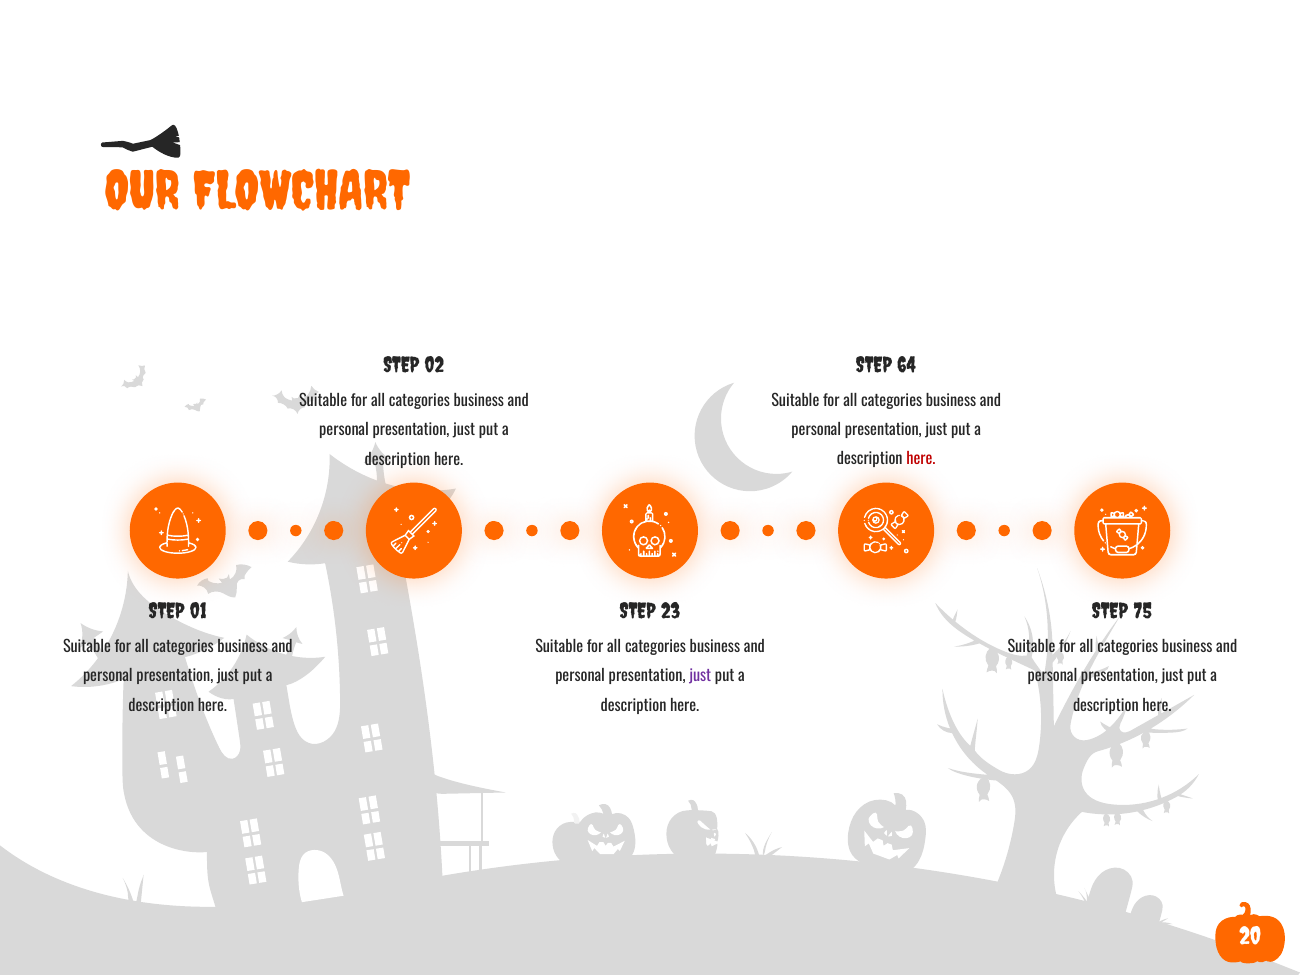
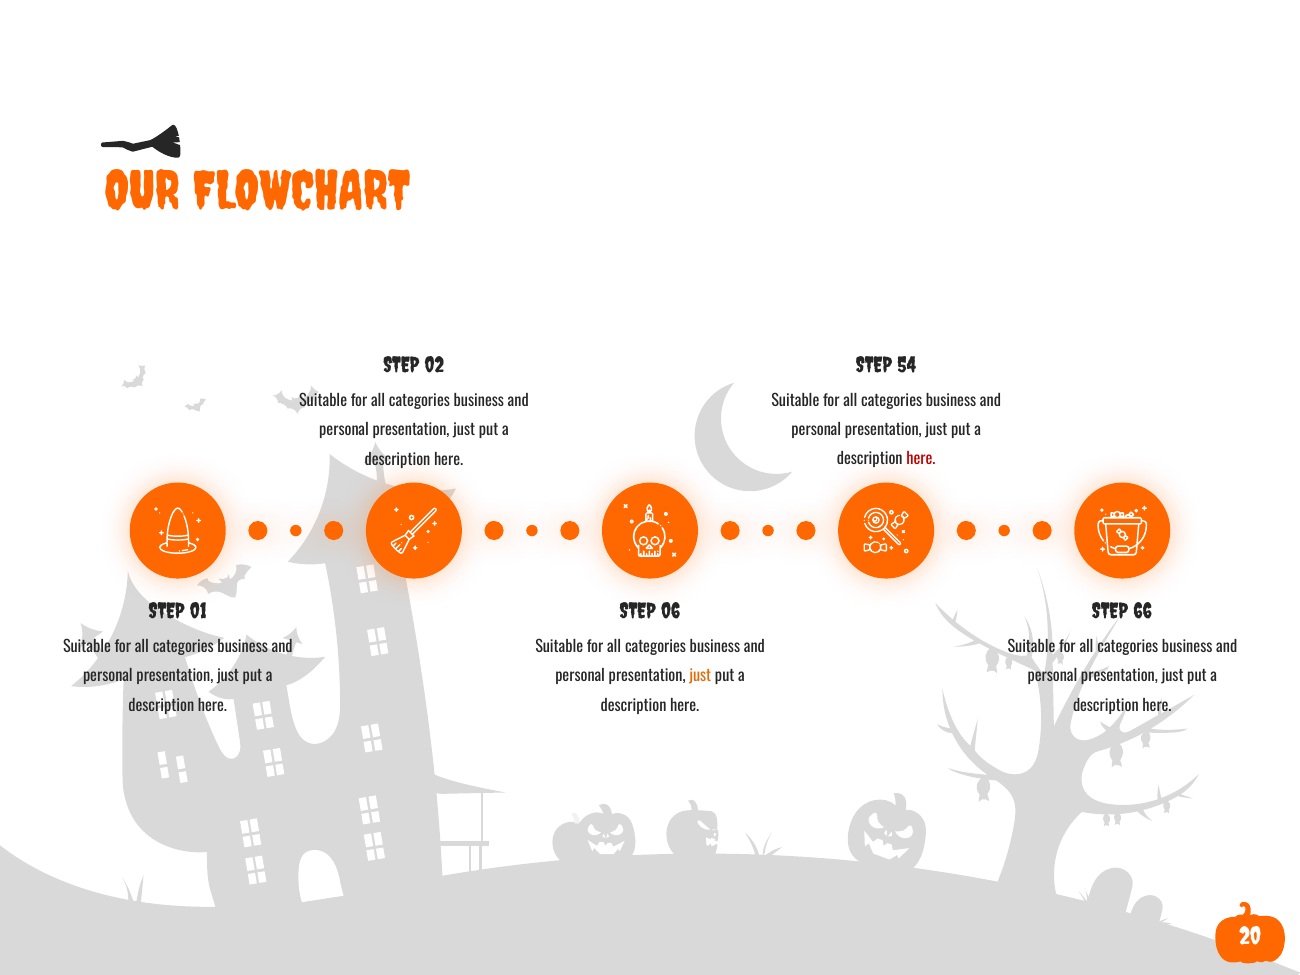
64: 64 -> 54 (907, 365)
23: 23 -> 06 (671, 612)
75: 75 -> 66 (1143, 612)
just colour: purple -> orange (700, 676)
